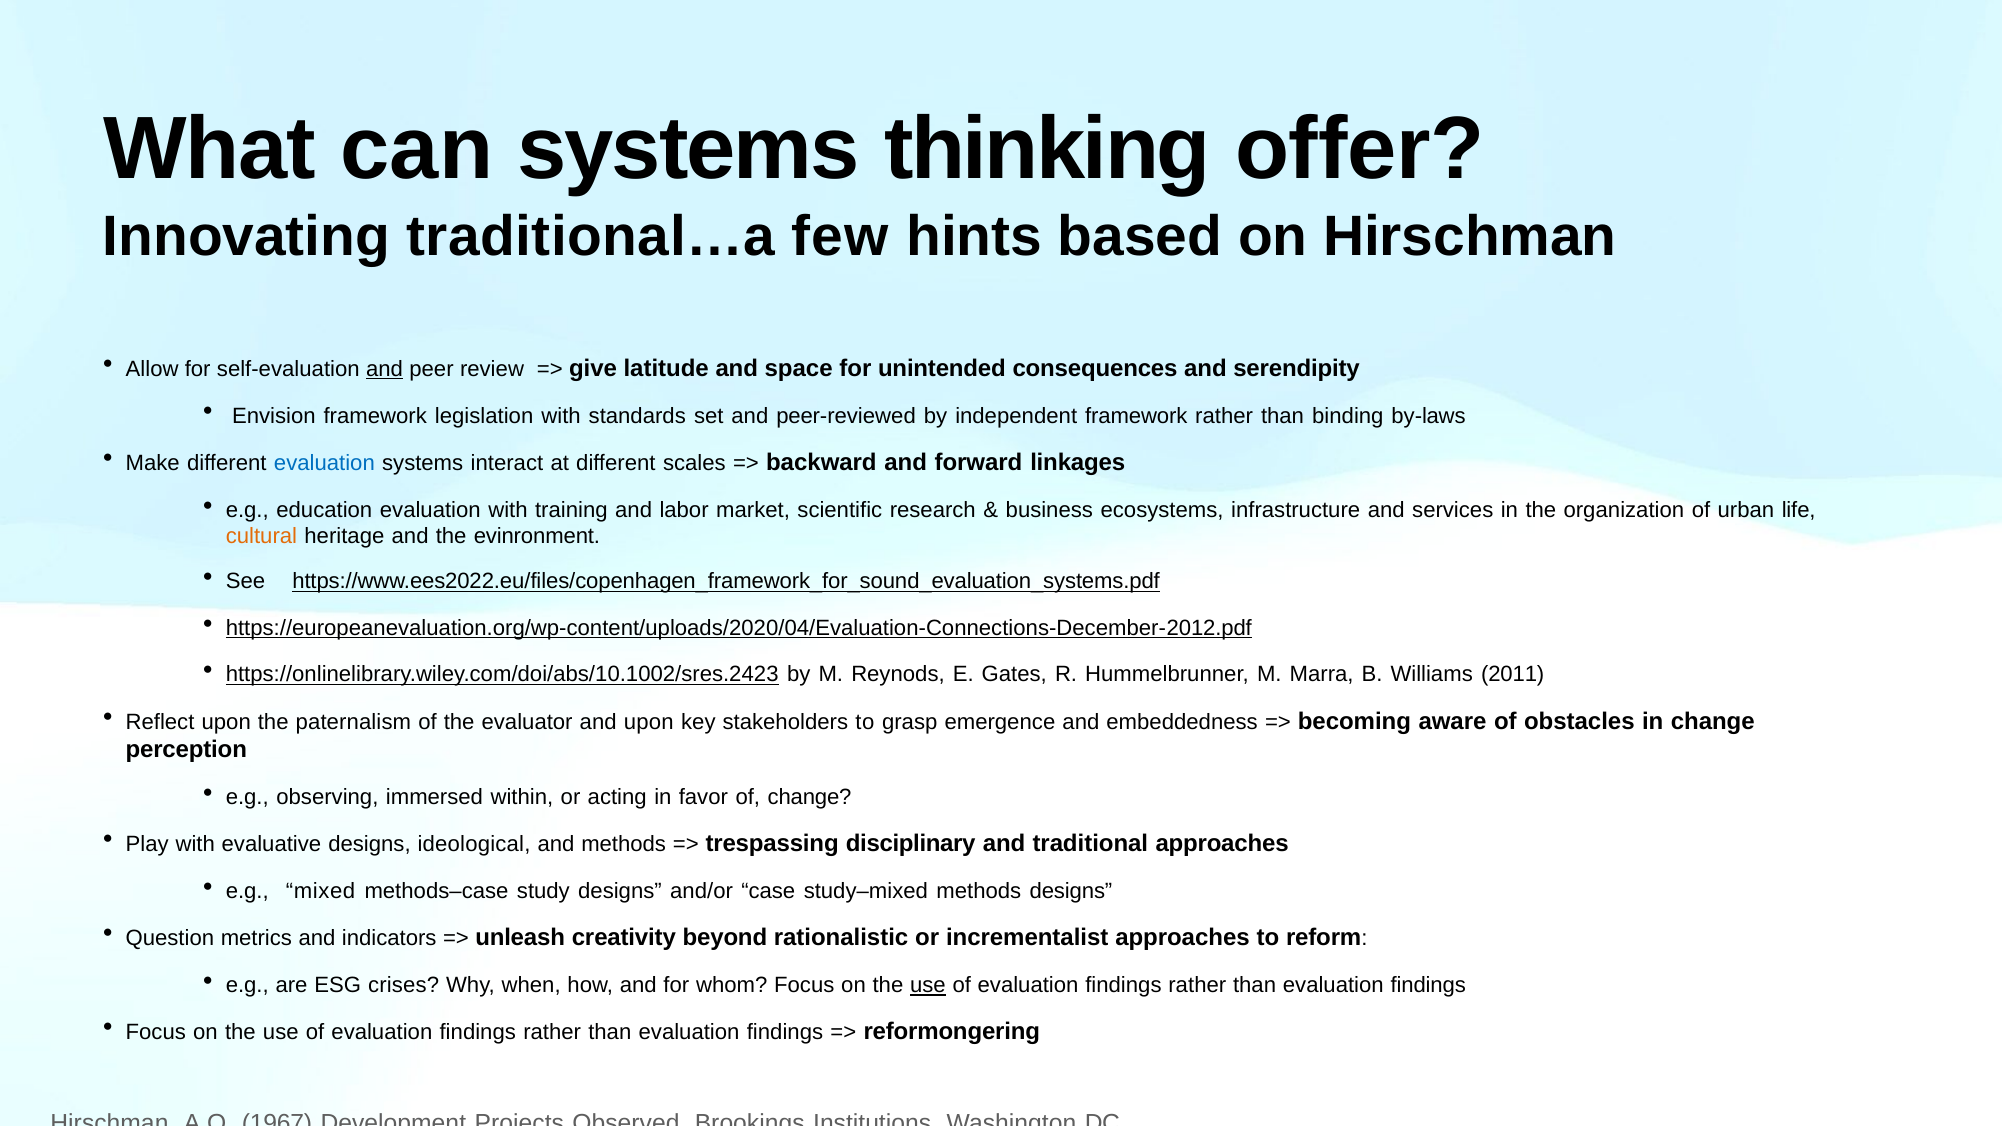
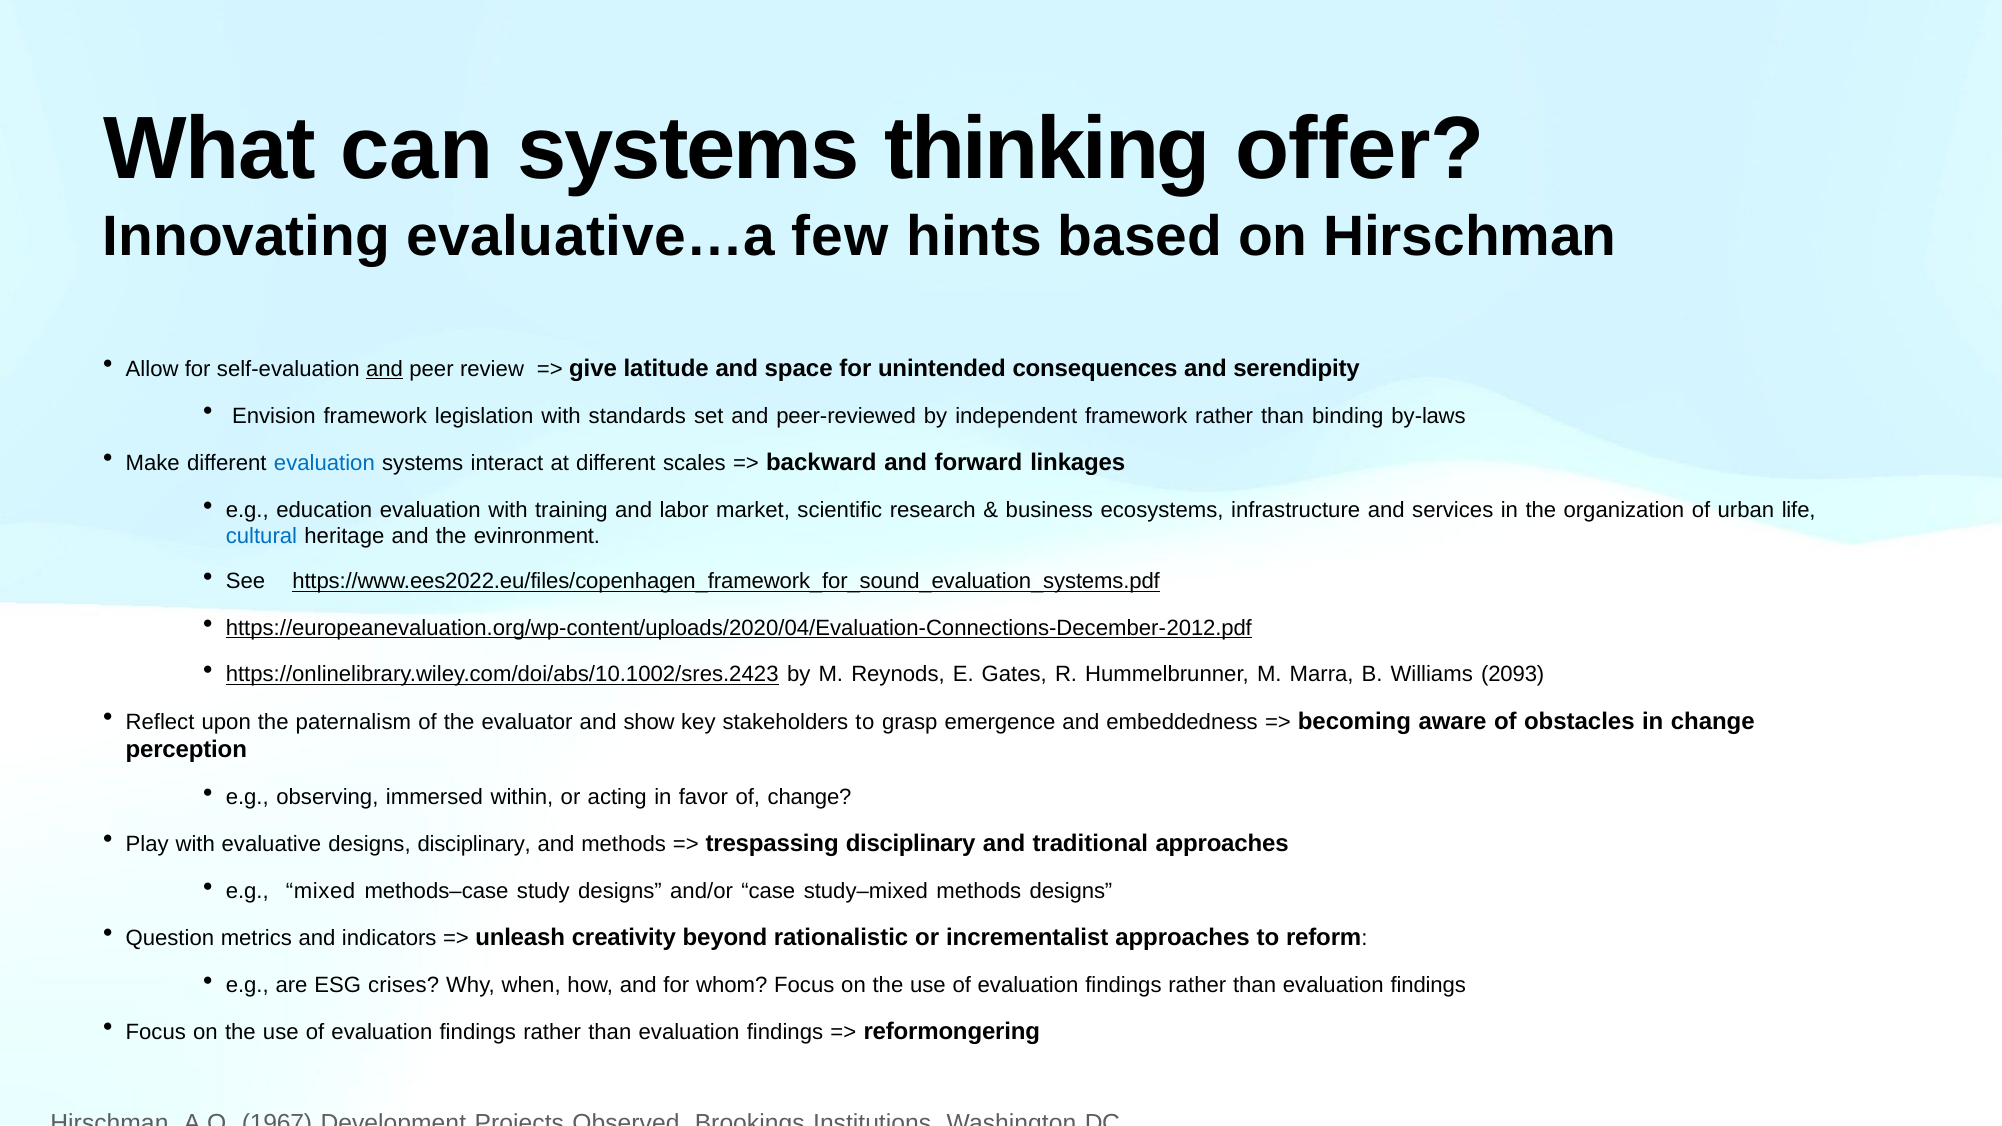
traditional…a: traditional…a -> evaluative…a (591, 236)
cultural colour: orange -> blue (261, 536)
2011: 2011 -> 2093 (1513, 675)
and upon: upon -> show (649, 722)
designs ideological: ideological -> disciplinary (474, 845)
use underline: present -> none (928, 986)
